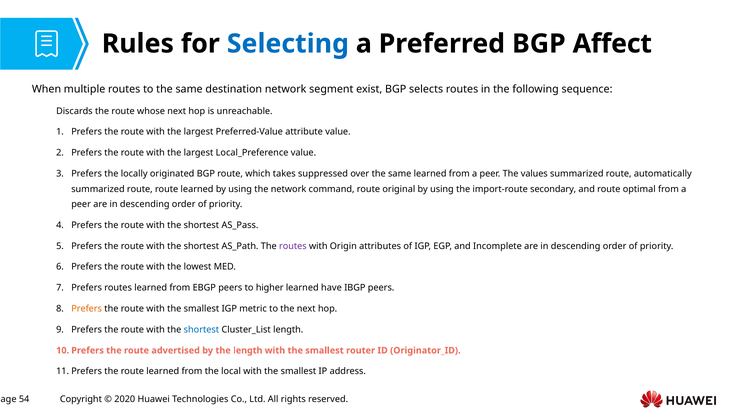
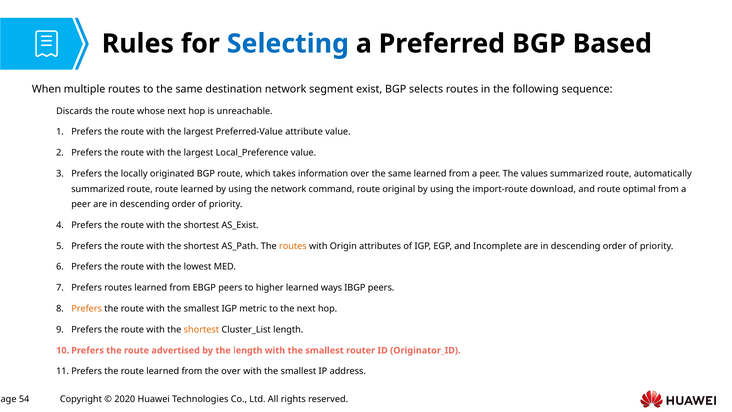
Affect: Affect -> Based (612, 44)
suppressed: suppressed -> information (323, 174)
secondary: secondary -> download (553, 189)
AS_Pass: AS_Pass -> AS_Exist (240, 225)
routes colour: purple -> orange (293, 246)
have: have -> ways (331, 288)
shortest colour: blue -> orange (201, 329)
the local: local -> over (231, 371)
